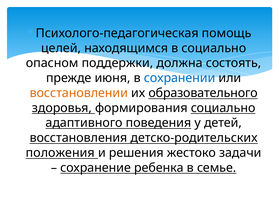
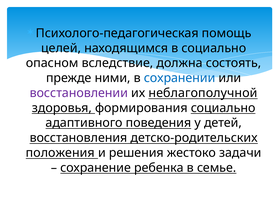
поддержки: поддержки -> вследствие (117, 63)
июня: июня -> ними (113, 78)
восстановлении colour: orange -> purple (79, 93)
образовательного: образовательного -> неблагополучной (203, 93)
